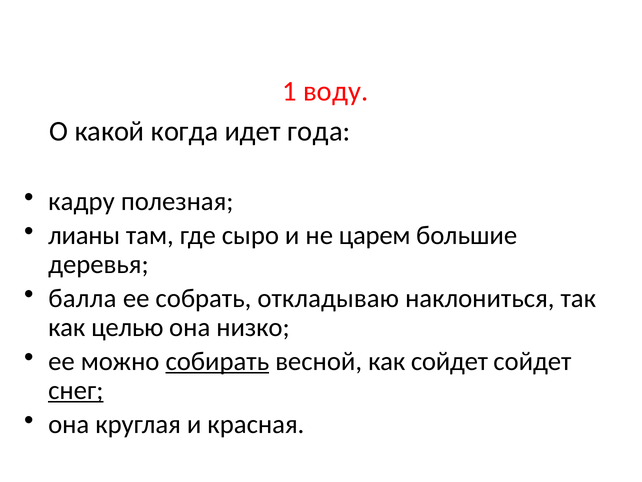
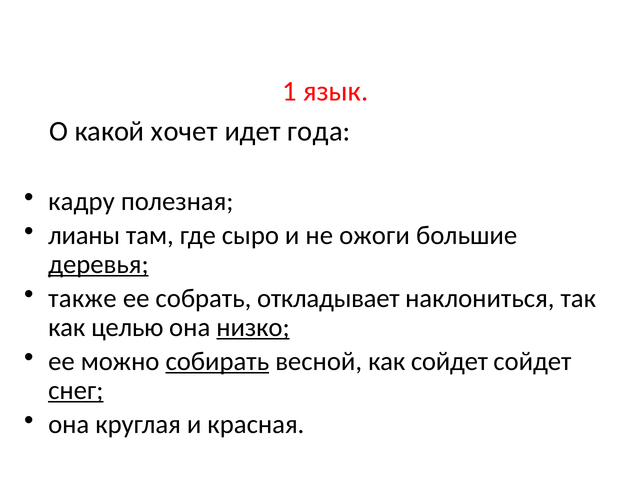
воду: воду -> язык (336, 91)
когда: когда -> хочет (184, 131)
царем: царем -> ожоги (374, 235)
деревья underline: none -> present (98, 264)
балла: балла -> также (82, 298)
откладываю: откладываю -> откладывает (328, 298)
низко underline: none -> present (253, 327)
